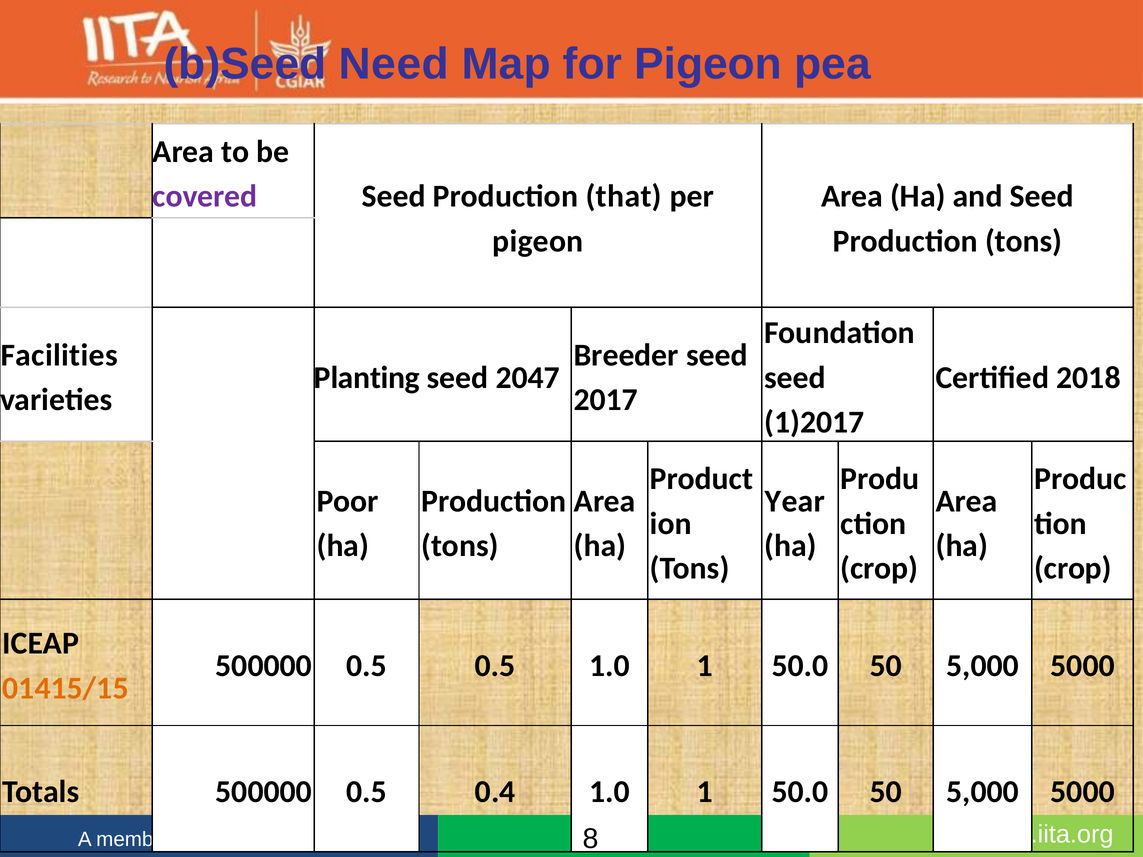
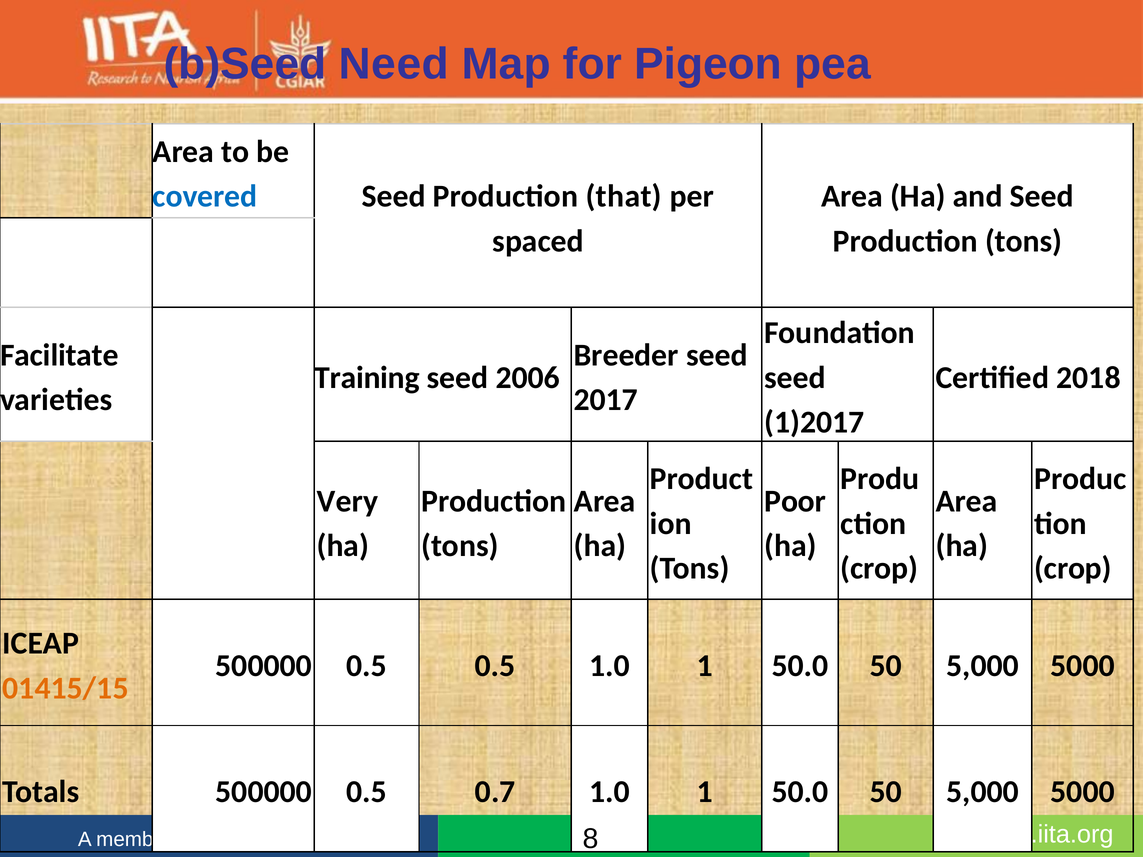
covered colour: purple -> blue (205, 196)
pigeon: pigeon -> spaced (538, 241)
Facilities: Facilities -> Facilitate (59, 355)
Planting: Planting -> Training (367, 378)
2047: 2047 -> 2006 (528, 378)
Poor: Poor -> Very (347, 501)
Year: Year -> Poor (795, 501)
0.4: 0.4 -> 0.7 (495, 792)
